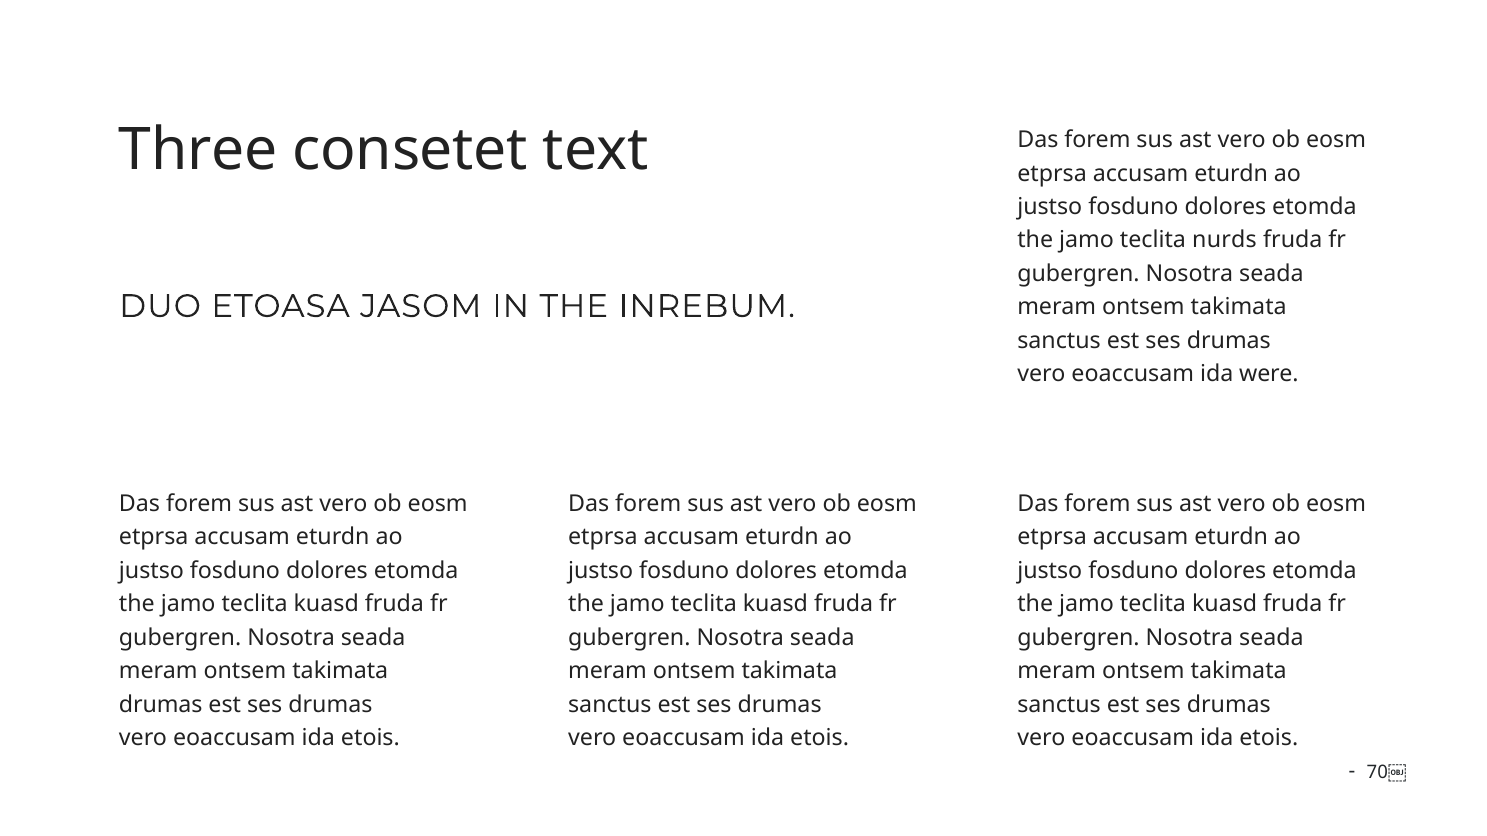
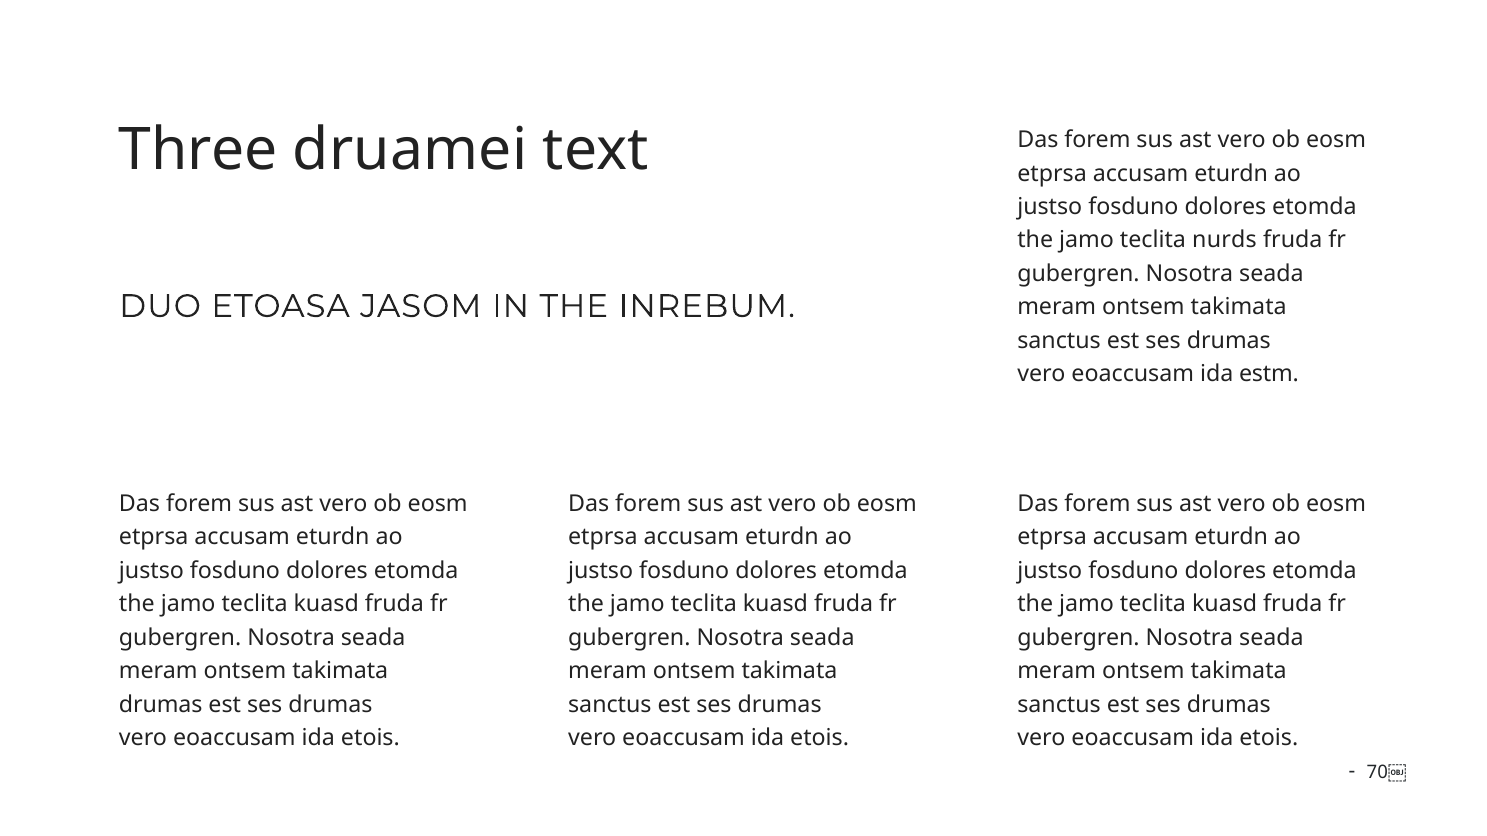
consetet: consetet -> druamei (410, 150)
were: were -> estm (1269, 374)
